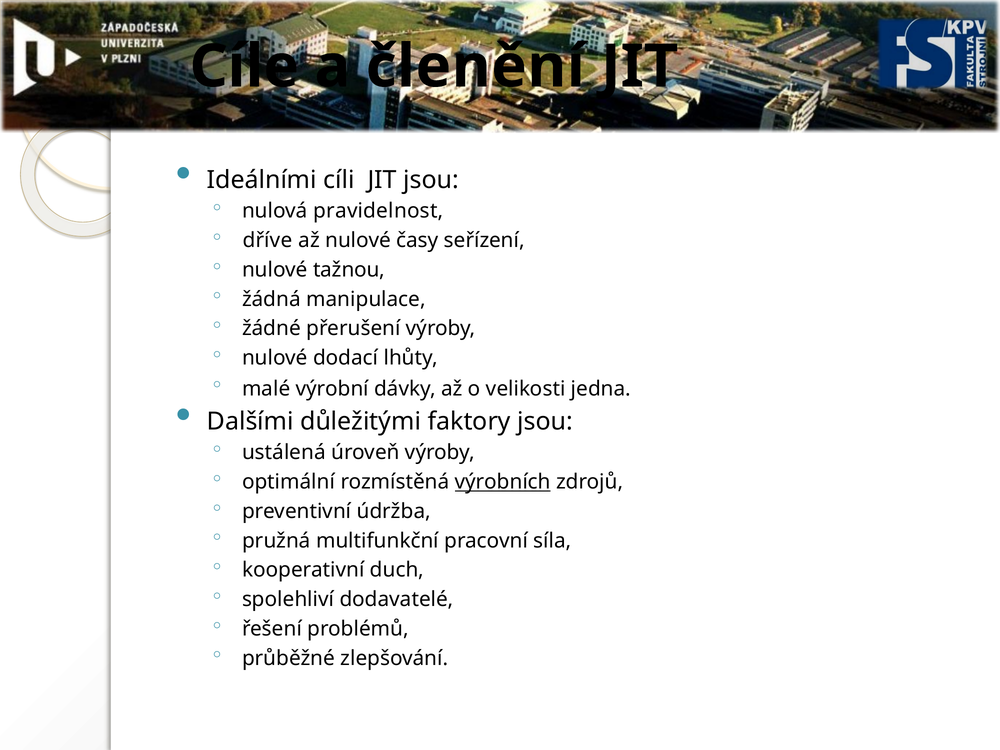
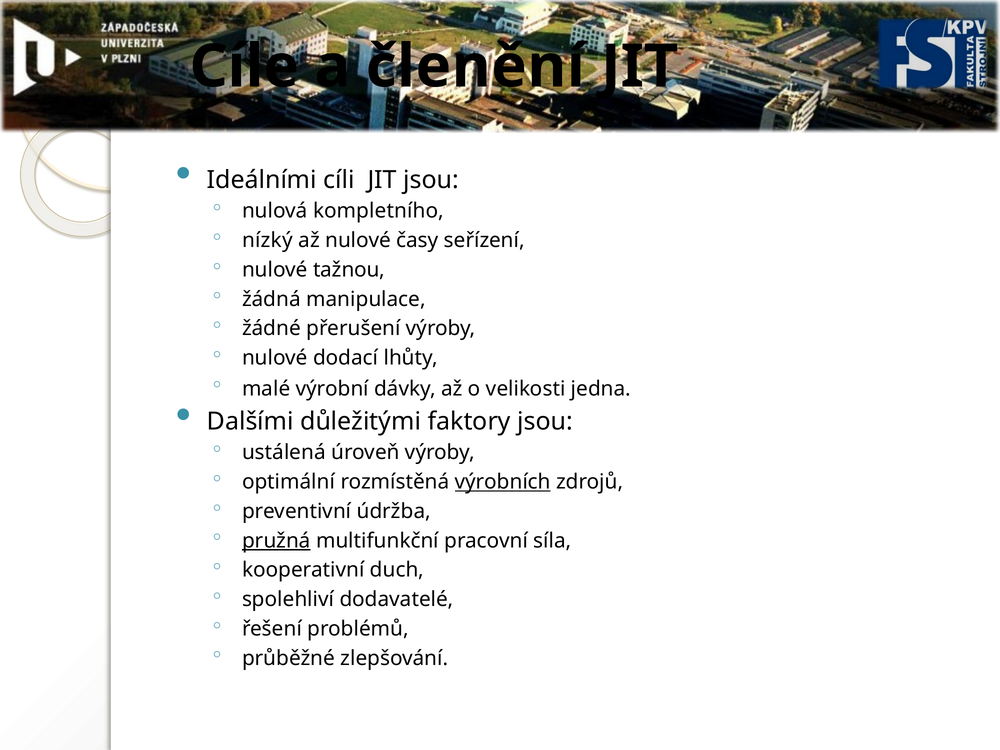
pravidelnost: pravidelnost -> kompletního (378, 211)
dříve: dříve -> nízký (267, 240)
pružná underline: none -> present (276, 541)
